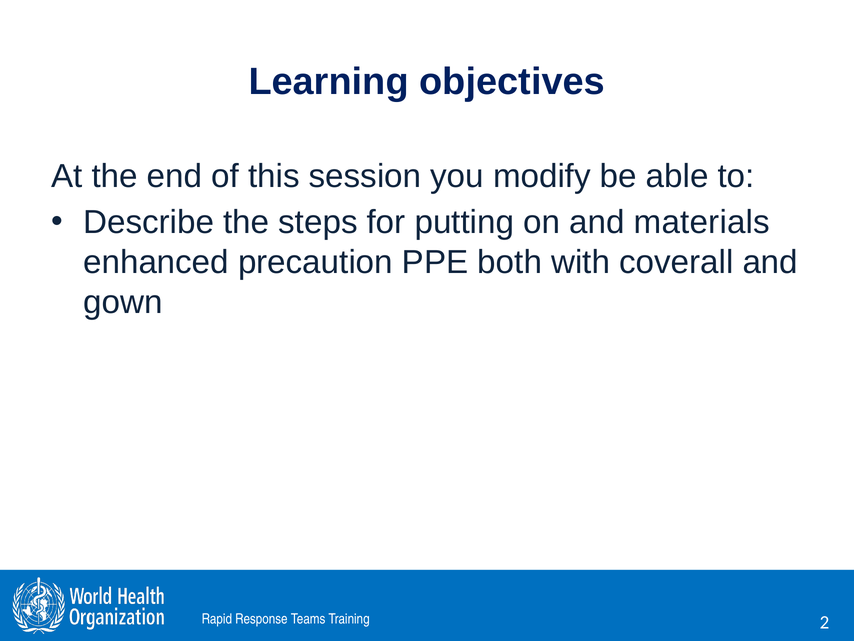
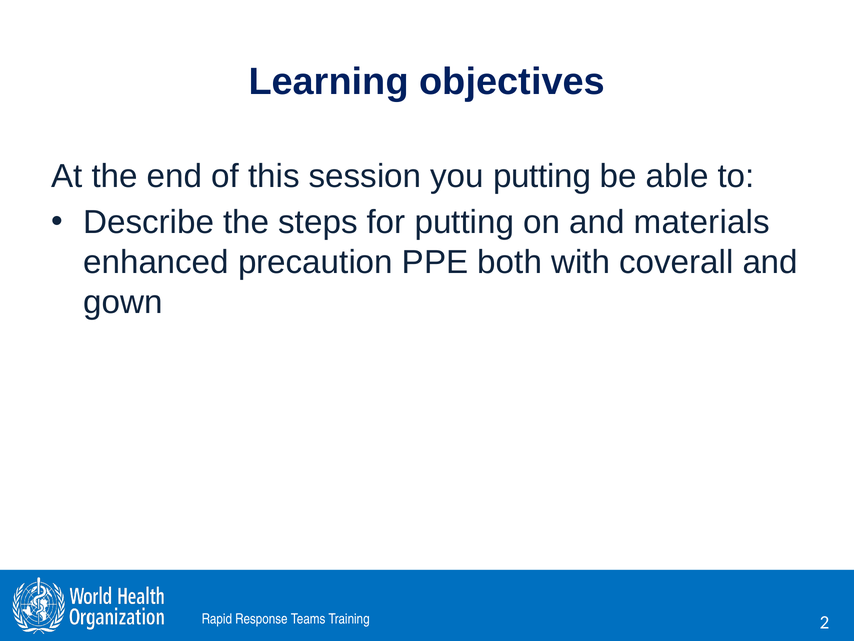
you modify: modify -> putting (542, 176)
